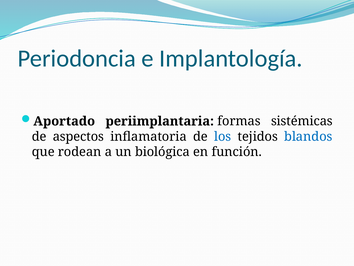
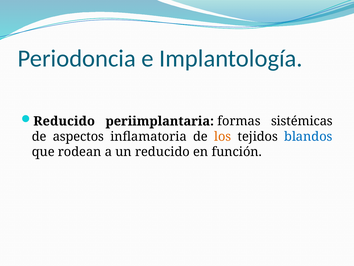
Aportado: Aportado -> Reducido (64, 121)
los colour: blue -> orange (223, 136)
un biológica: biológica -> reducido (162, 152)
